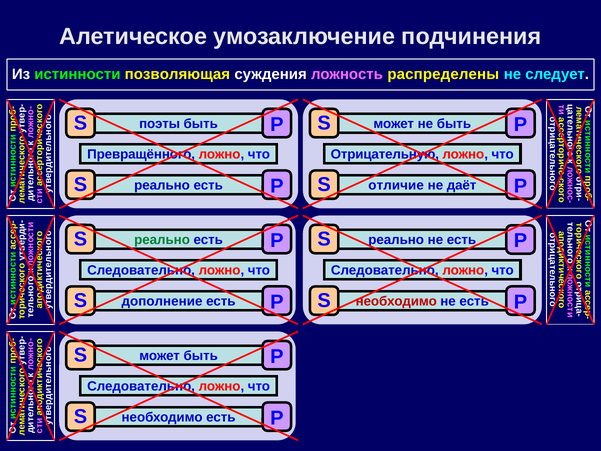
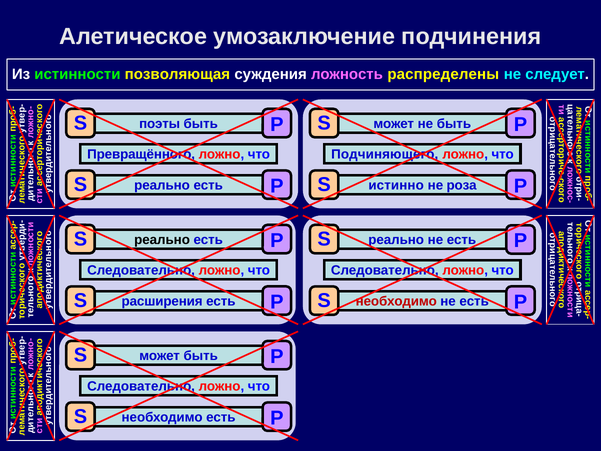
Отрицательную: Отрицательную -> Подчиняющего (385, 154)
отличие: отличие -> истинно (396, 185)
даёт: даёт -> роза (462, 185)
реально colour: green -> black (162, 240)
дополнение: дополнение -> расширения (162, 301)
